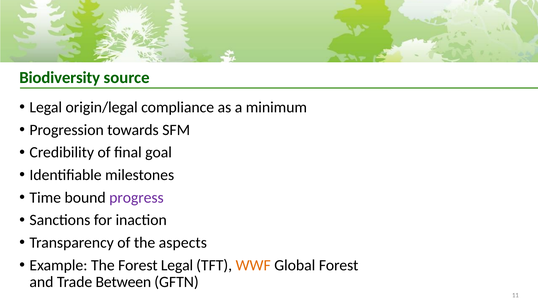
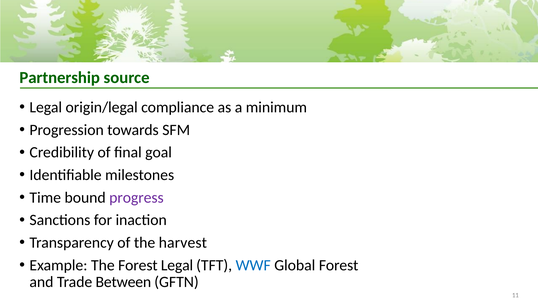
Biodiversity: Biodiversity -> Partnership (60, 77)
aspects: aspects -> harvest (183, 242)
WWF colour: orange -> blue (253, 265)
